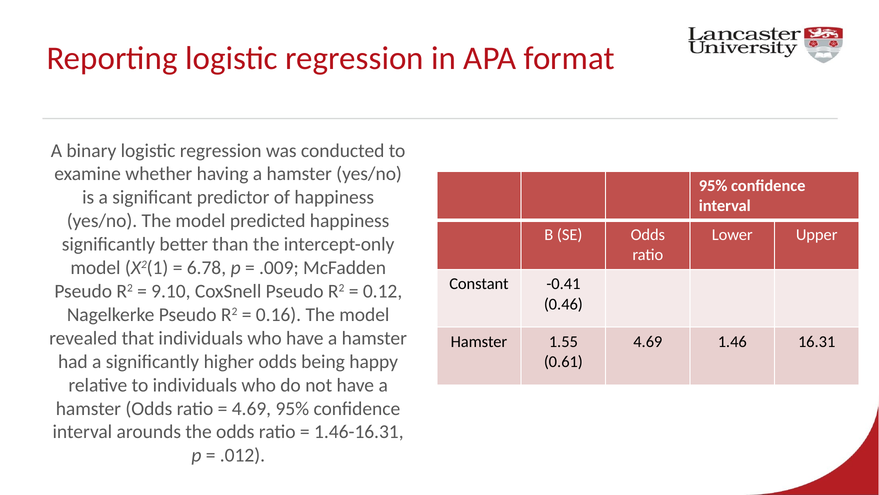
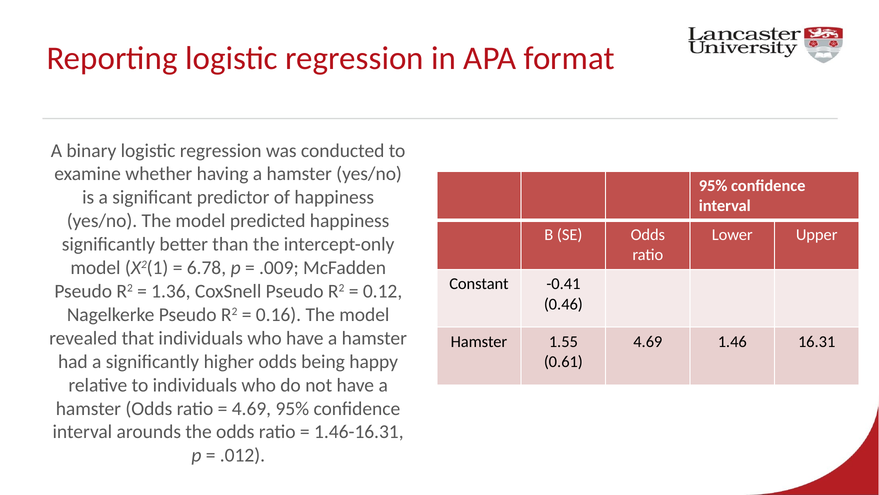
9.10: 9.10 -> 1.36 (171, 291)
